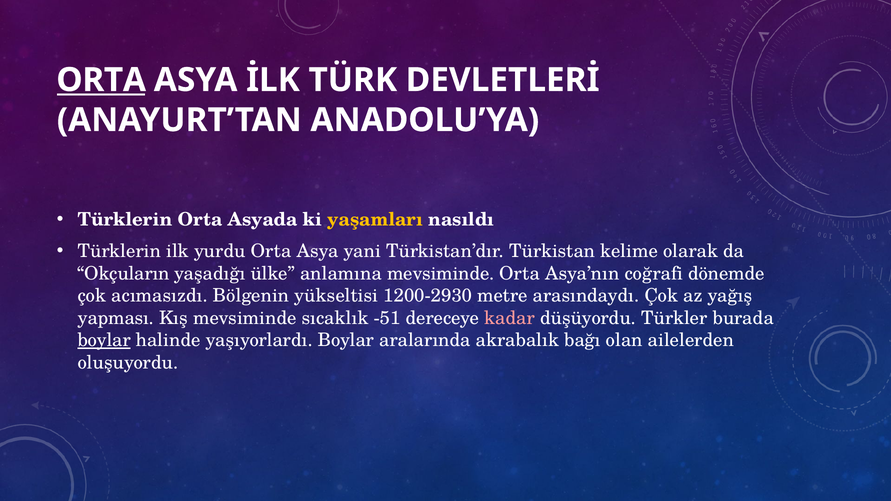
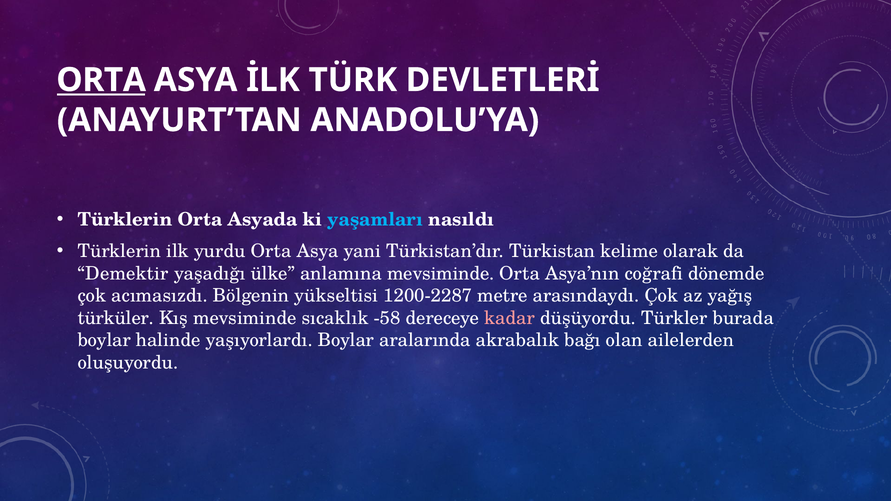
yaşamları colour: yellow -> light blue (375, 220)
Okçuların: Okçuların -> Demektir (123, 274)
1200-2930: 1200-2930 -> 1200-2287 (428, 296)
yapması: yapması -> türküler (116, 318)
-51: -51 -> -58 (387, 318)
boylar underline: present -> none (104, 340)
